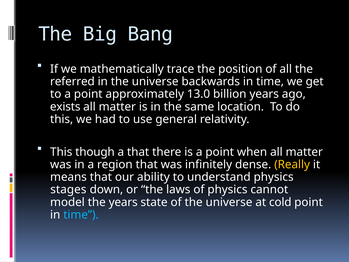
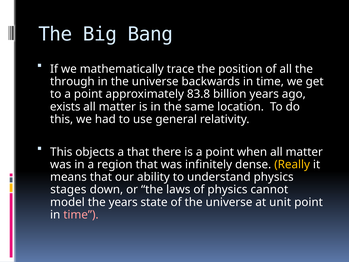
referred: referred -> through (72, 81)
13.0: 13.0 -> 83.8 (199, 94)
though: though -> objects (95, 152)
cold: cold -> unit (280, 202)
time colour: light blue -> pink (81, 215)
